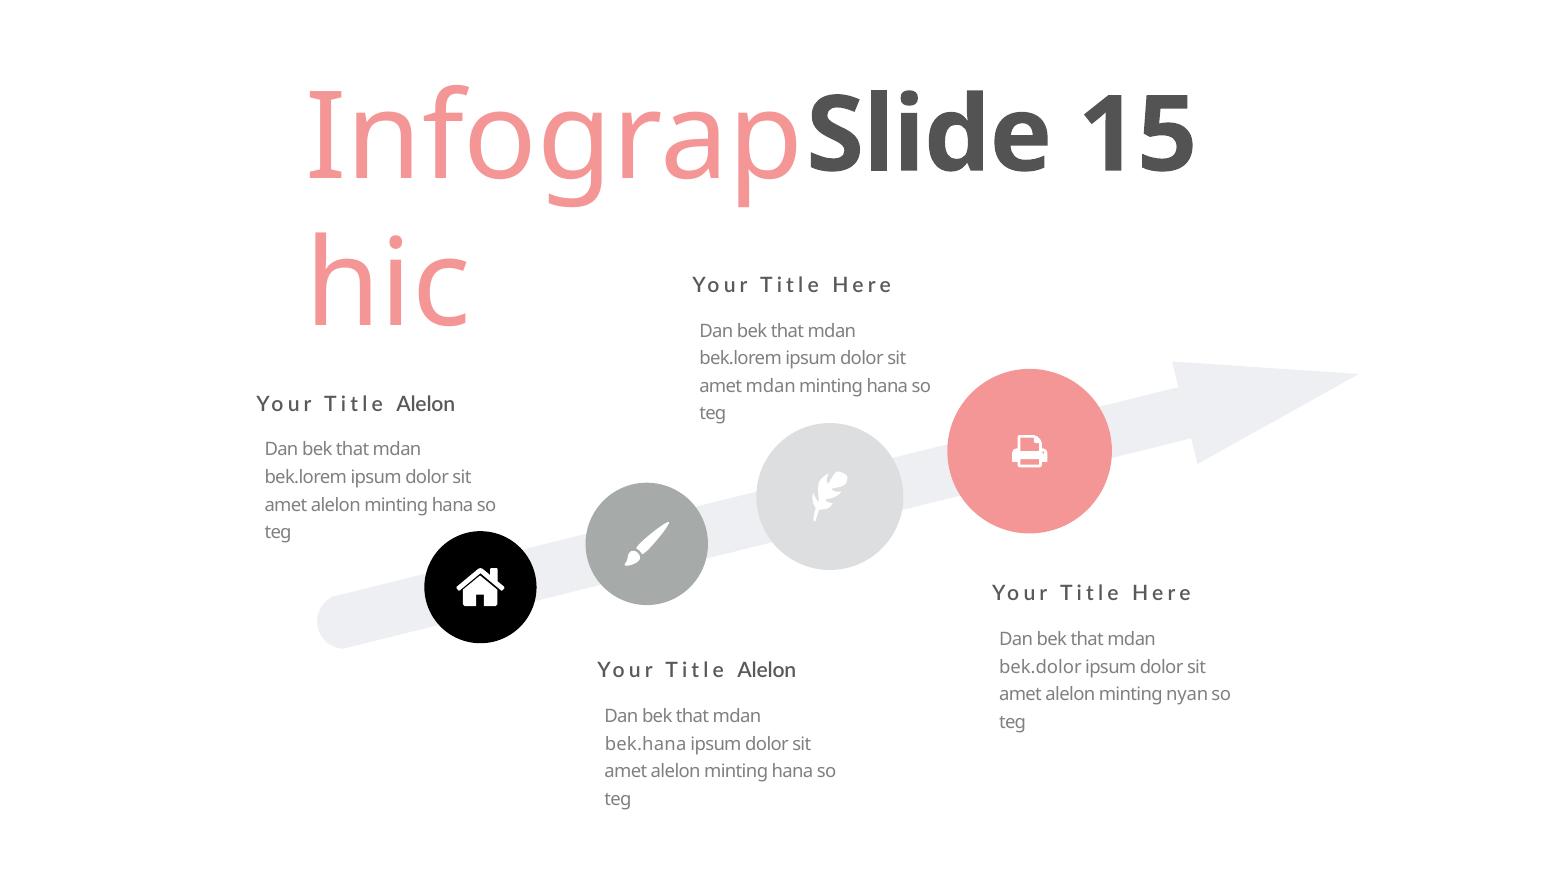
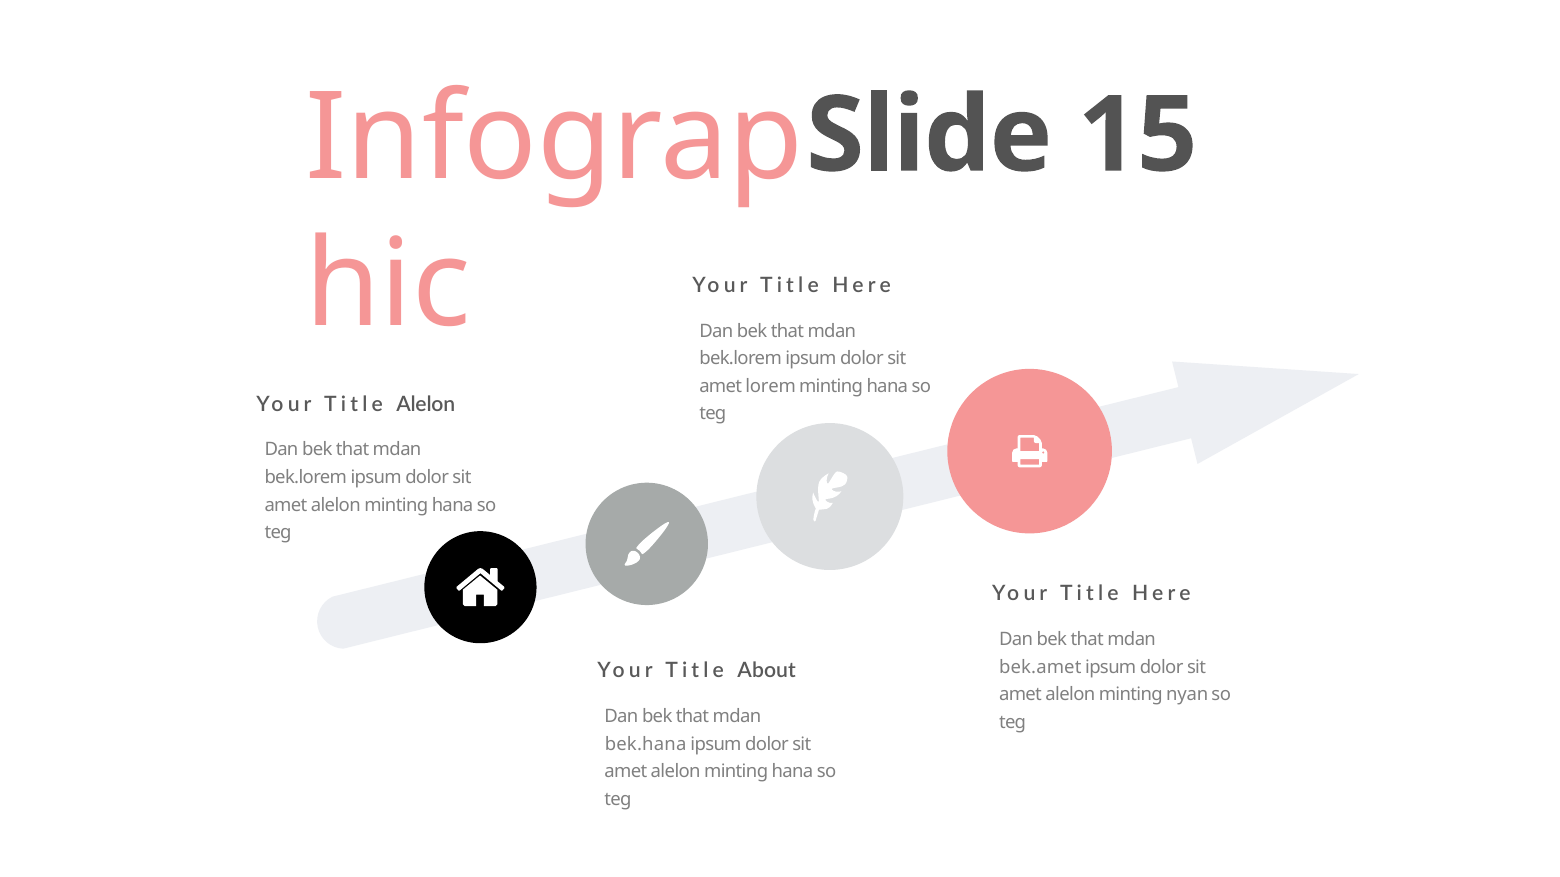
amet mdan: mdan -> lorem (771, 386)
bek.dolor: bek.dolor -> bek.amet (1040, 668)
Alelon: Alelon -> About (767, 671)
